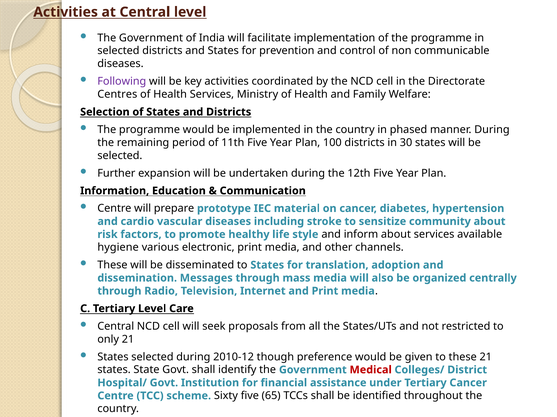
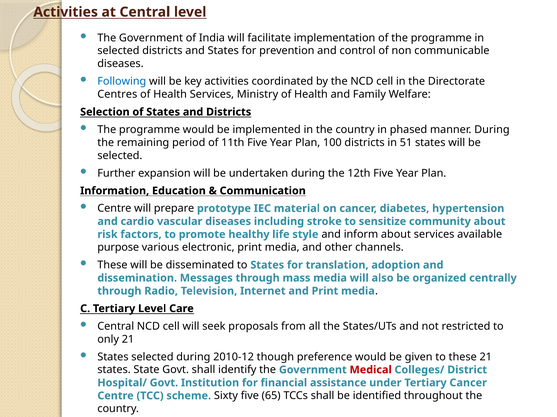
Following colour: purple -> blue (122, 82)
30: 30 -> 51 (406, 143)
hygiene: hygiene -> purpose (118, 248)
